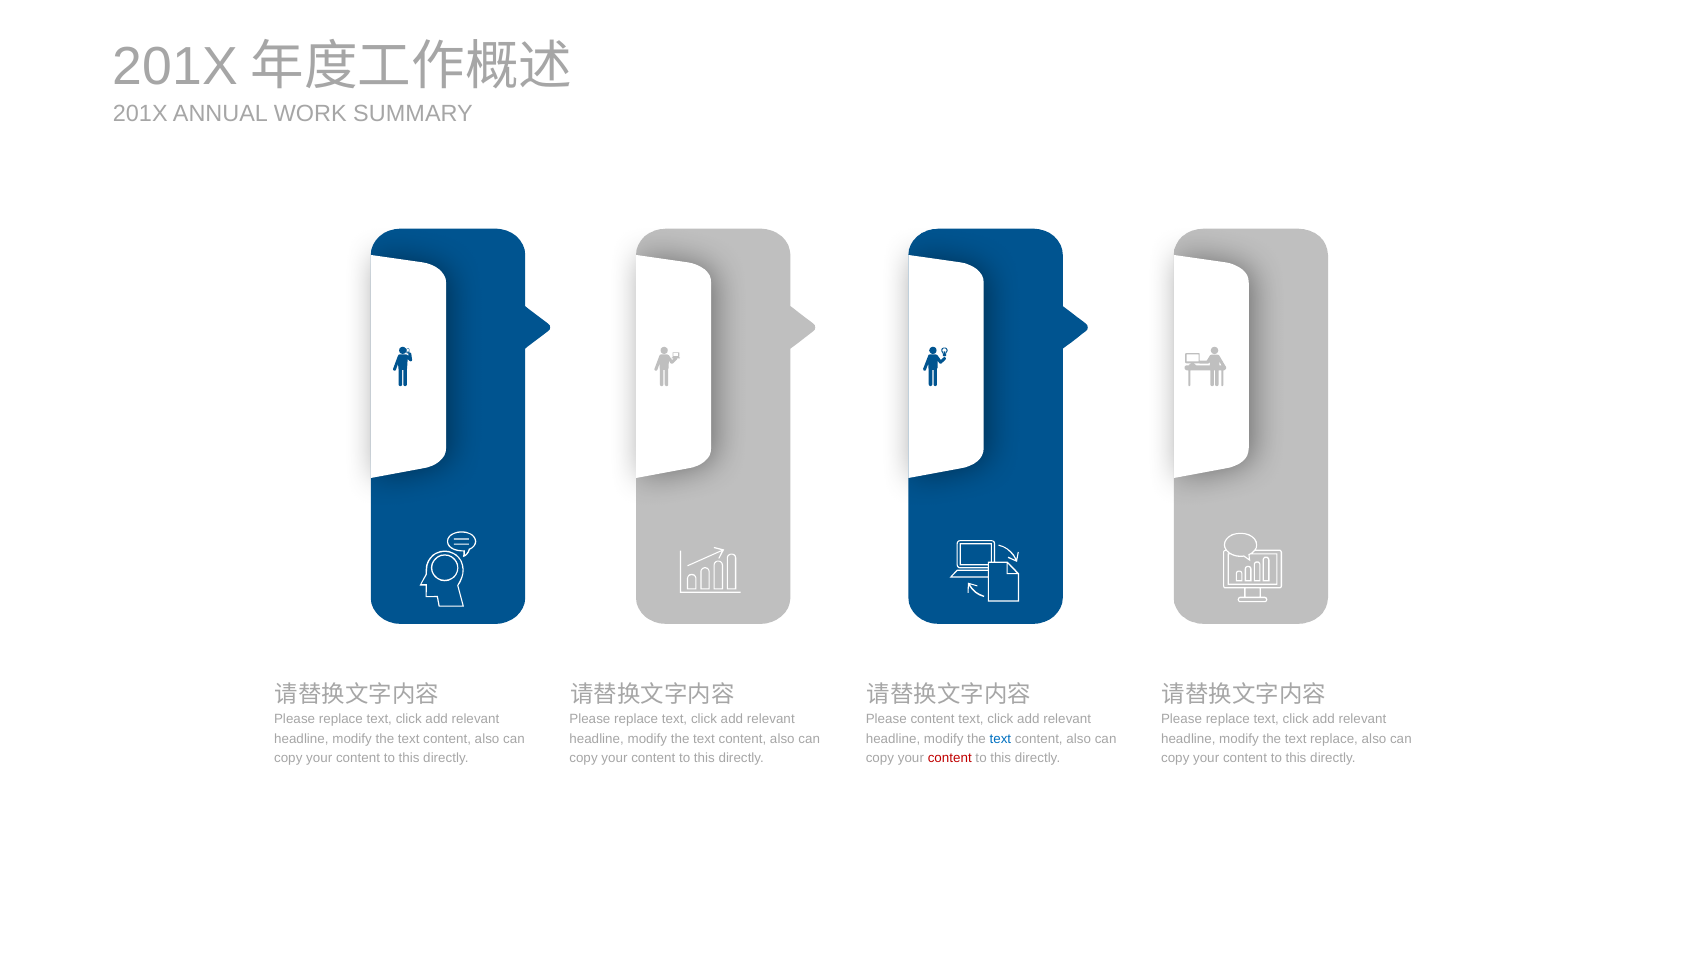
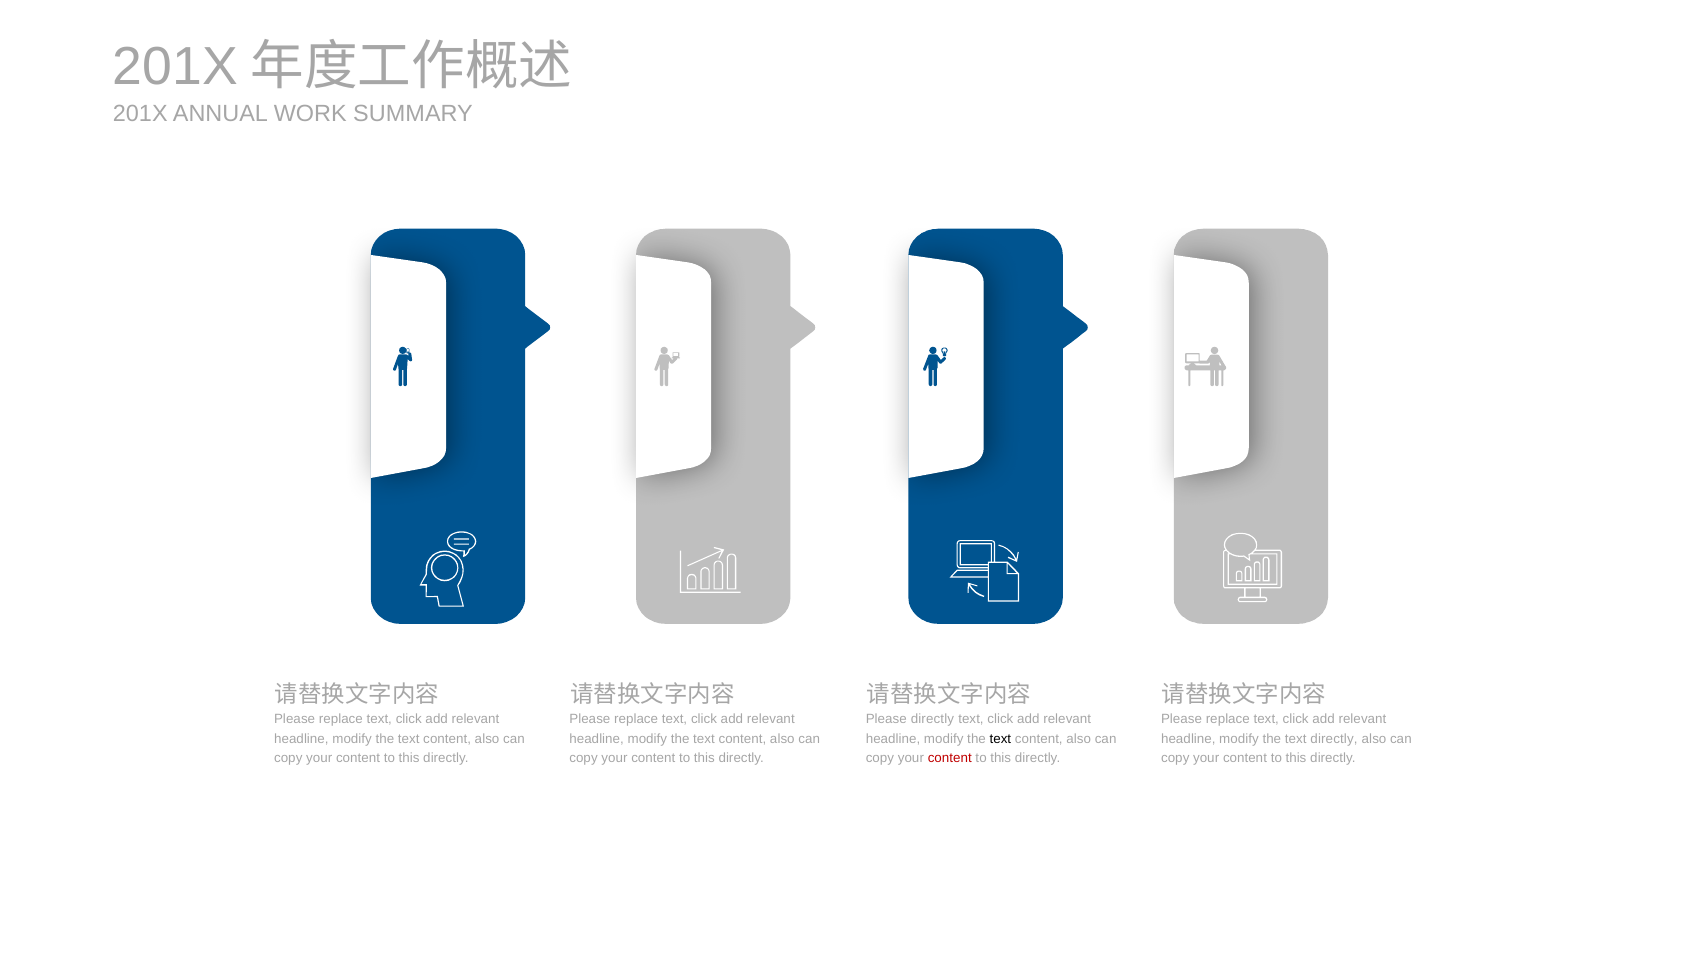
Please content: content -> directly (932, 719)
text colour: blue -> black (1000, 739)
text replace: replace -> directly (1334, 739)
